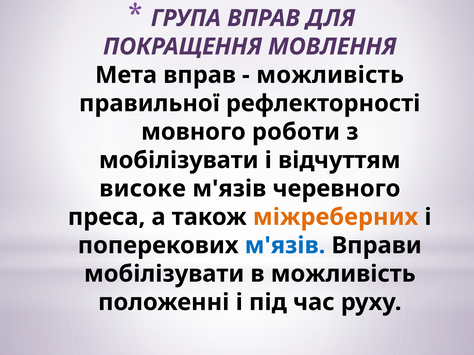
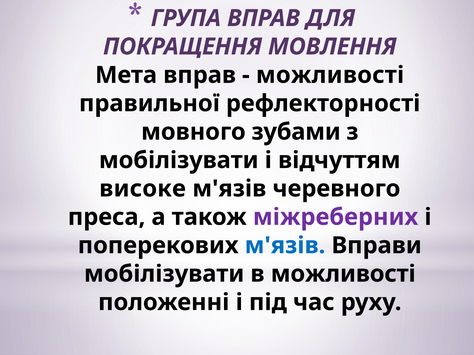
можливість: можливість -> можливості (330, 75)
роботи: роботи -> зубами (296, 132)
міжреберних colour: orange -> purple (336, 217)
в можливість: можливість -> можливості (343, 274)
